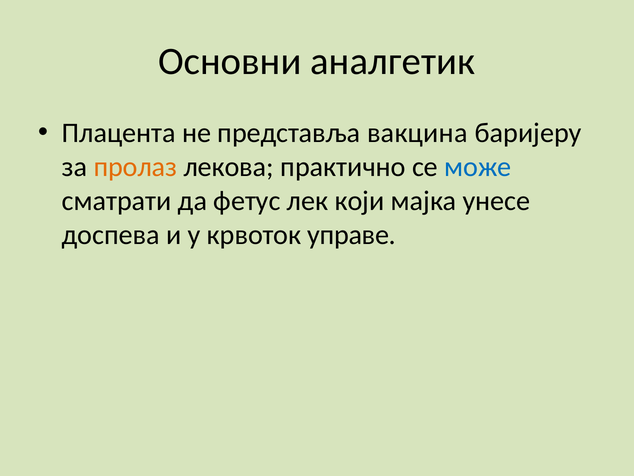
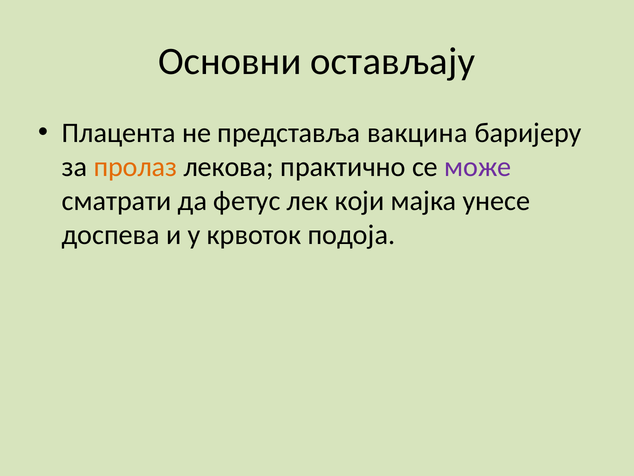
аналгетик: аналгетик -> остављају (393, 61)
може colour: blue -> purple (478, 167)
управе: управе -> подоја (351, 234)
